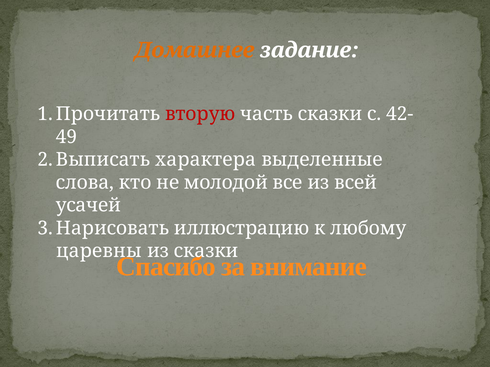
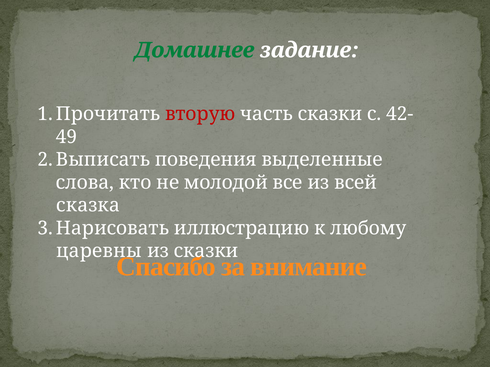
Домашнее colour: orange -> green (195, 50)
характера: характера -> поведения (206, 160)
усачей: усачей -> сказка (88, 206)
